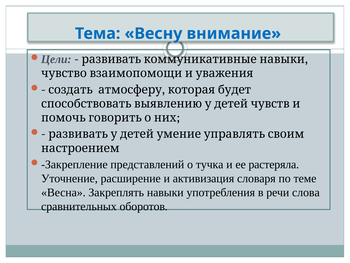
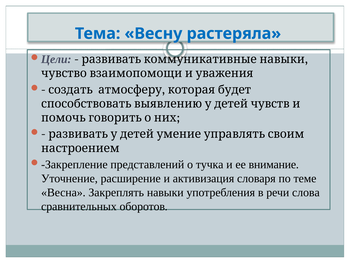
внимание: внимание -> растеряла (234, 33)
растеряла: растеряла -> внимание (274, 164)
